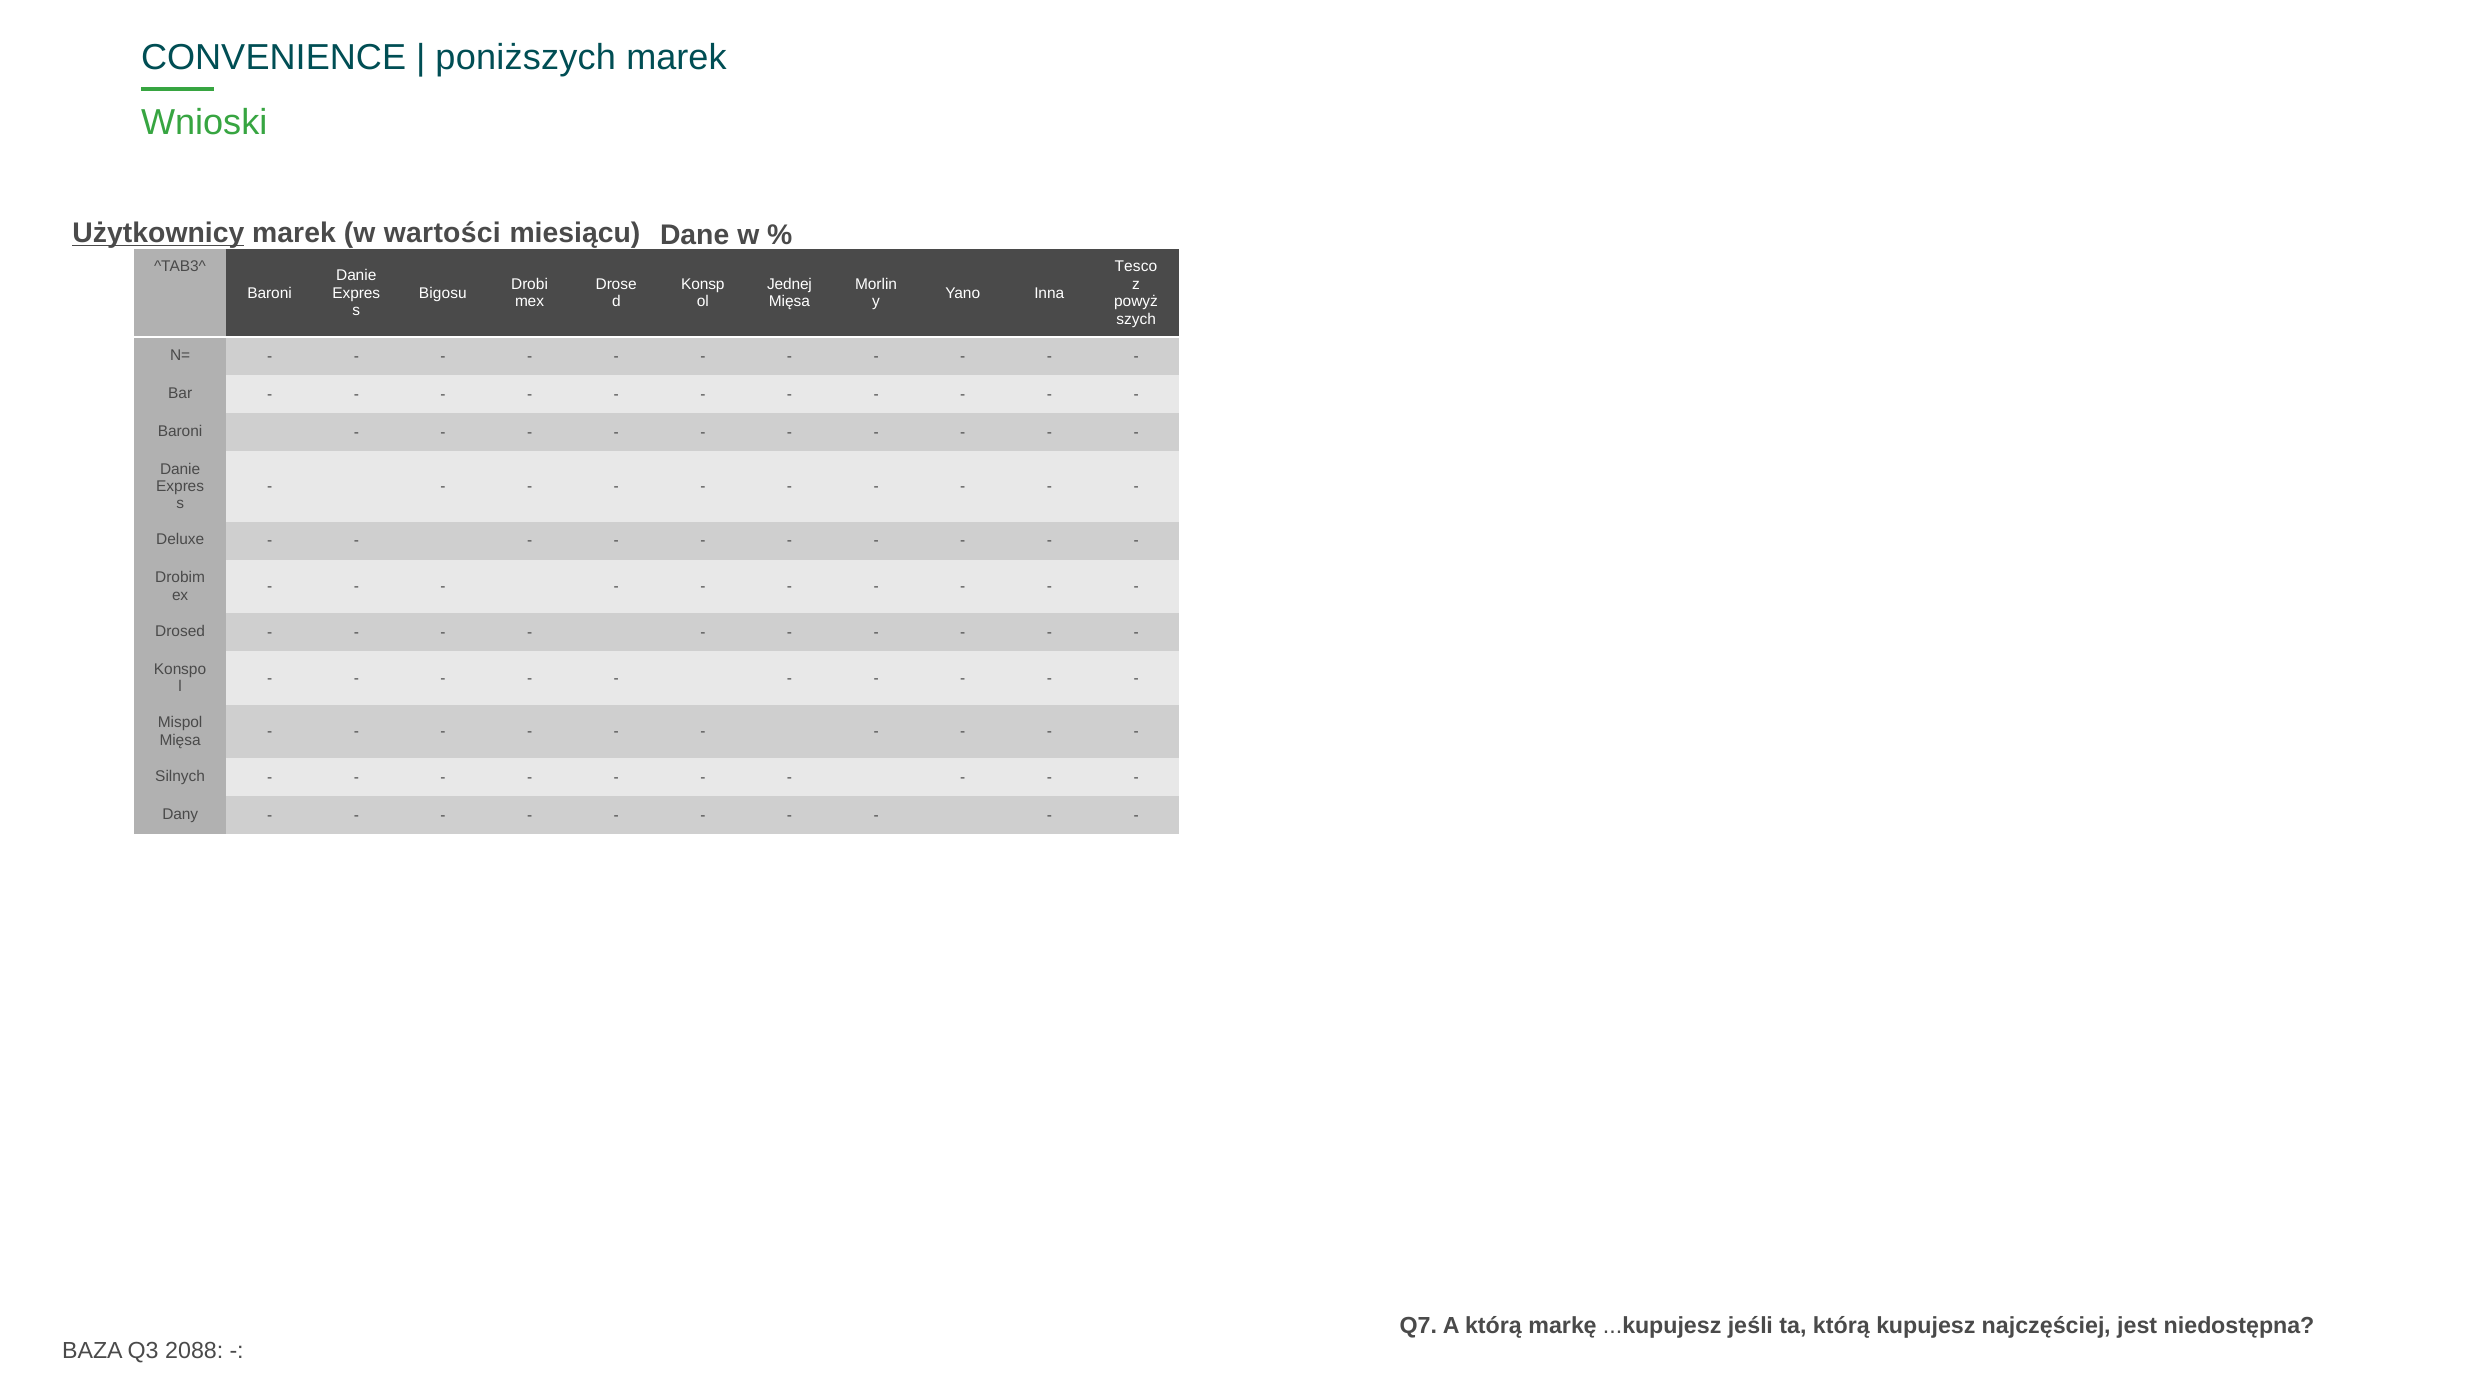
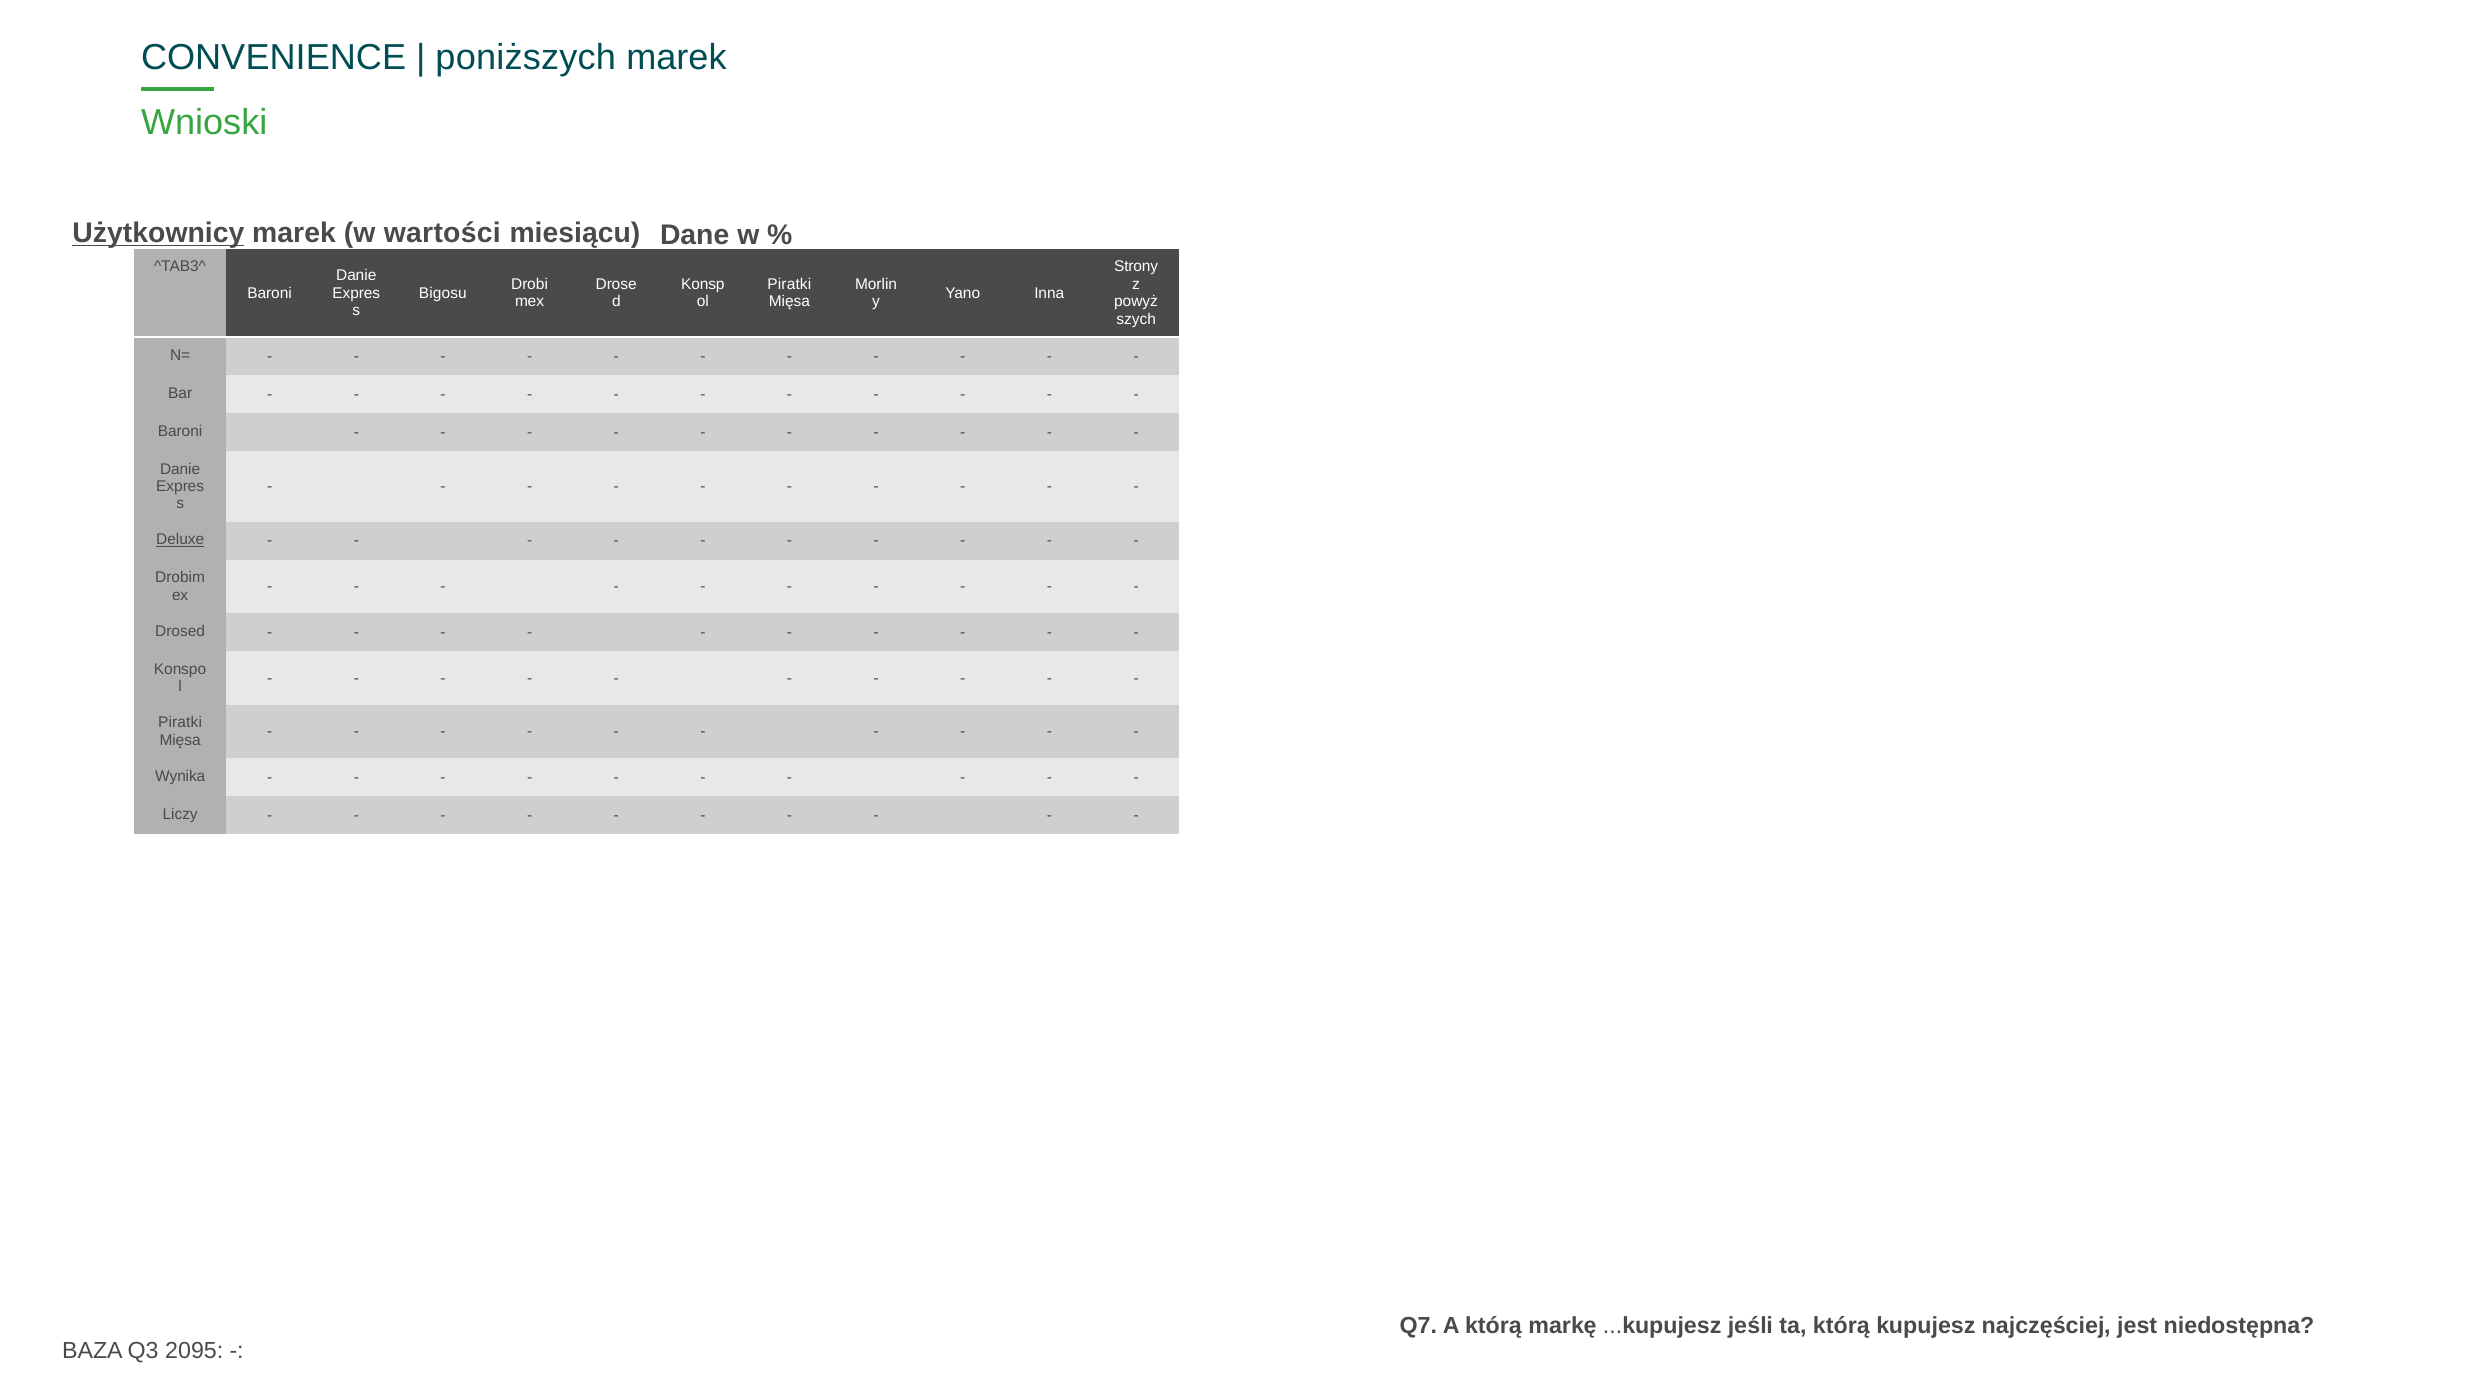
Tesco: Tesco -> Strony (1136, 267)
Jednej: Jednej -> Piratki (789, 284)
Deluxe underline: none -> present (180, 540)
Mispol: Mispol -> Piratki (180, 722)
Silnych: Silnych -> Wynika (180, 776)
Dany: Dany -> Liczy (180, 814)
2088: 2088 -> 2095 (194, 1350)
